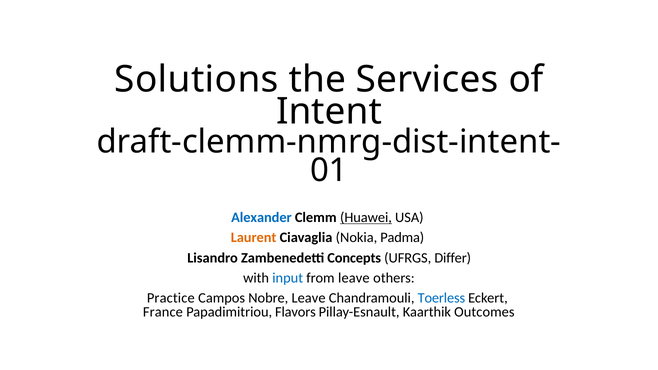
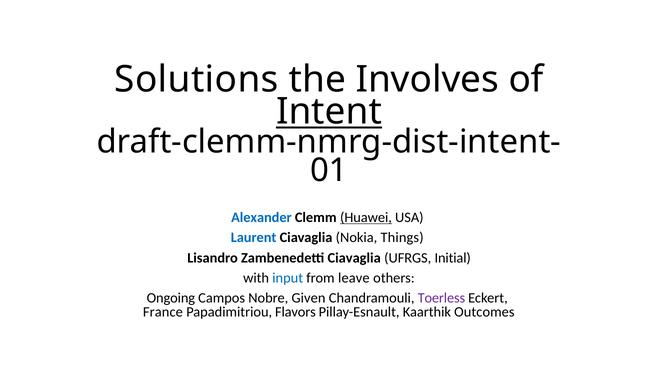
Services: Services -> Involves (427, 80)
Intent underline: none -> present (329, 111)
Laurent colour: orange -> blue (254, 238)
Padma: Padma -> Things (402, 238)
Zambenedetti Concepts: Concepts -> Ciavaglia (354, 258)
Differ: Differ -> Initial (453, 258)
Practice: Practice -> Ongoing (171, 298)
Nobre Leave: Leave -> Given (309, 298)
Toerless colour: blue -> purple (441, 298)
